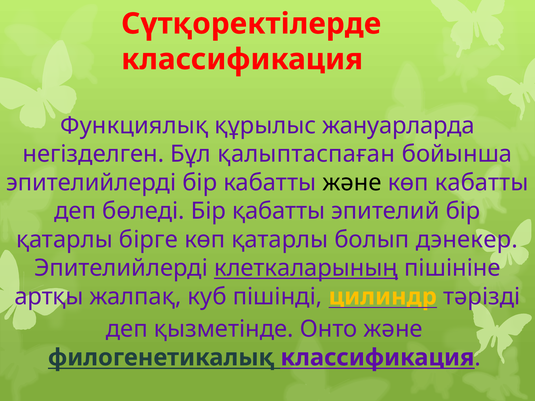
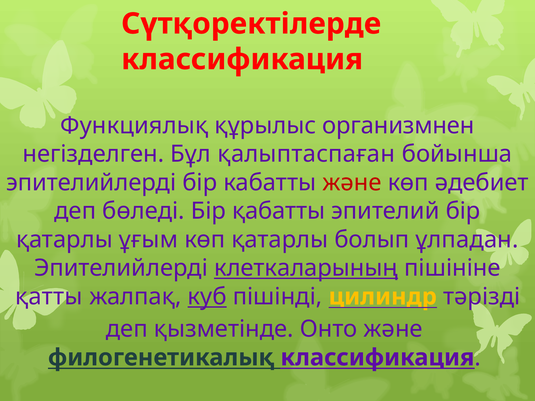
жануарларда: жануарларда -> организмнен (398, 126)
және colour: black -> red (352, 183)
көп кабатты: кабатты -> әдебиет (482, 183)
бірге: бірге -> ұғым (149, 240)
дэнекер: дэнекер -> ұлпадан (467, 240)
артқы: артқы -> қатты (49, 297)
куб underline: none -> present (207, 297)
